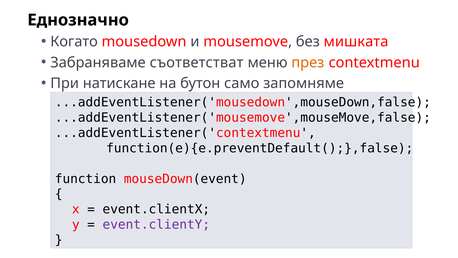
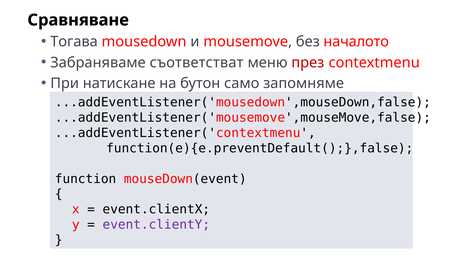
Еднозначно: Еднозначно -> Сравняване (78, 20)
Когато: Когато -> Тогава (74, 42)
мишката: мишката -> началото (356, 42)
през colour: orange -> red (308, 62)
